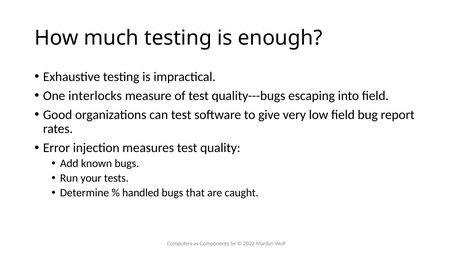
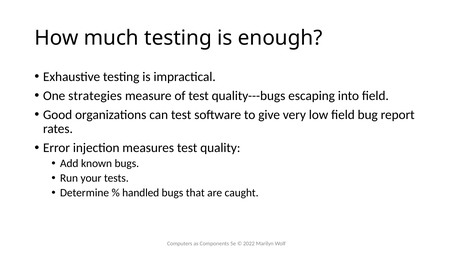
interlocks: interlocks -> strategies (95, 96)
